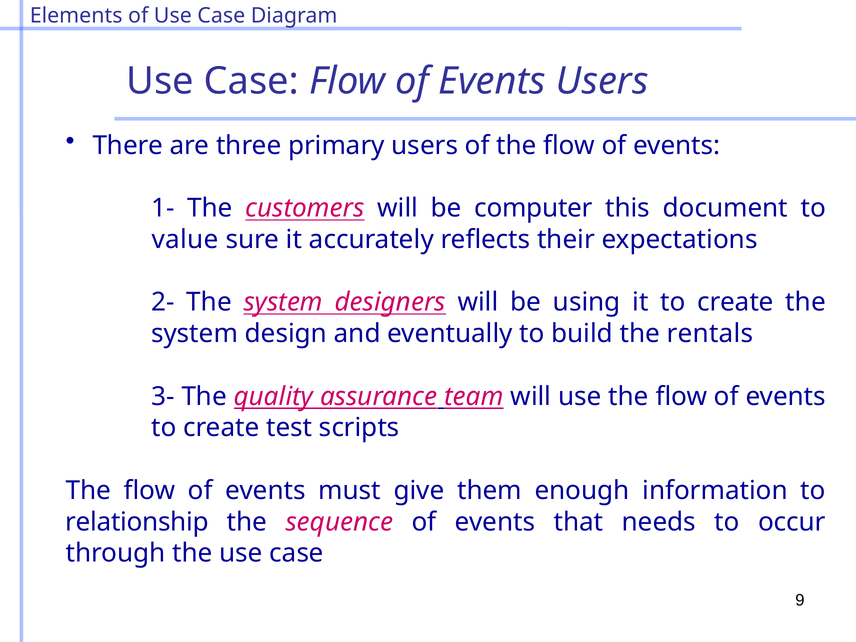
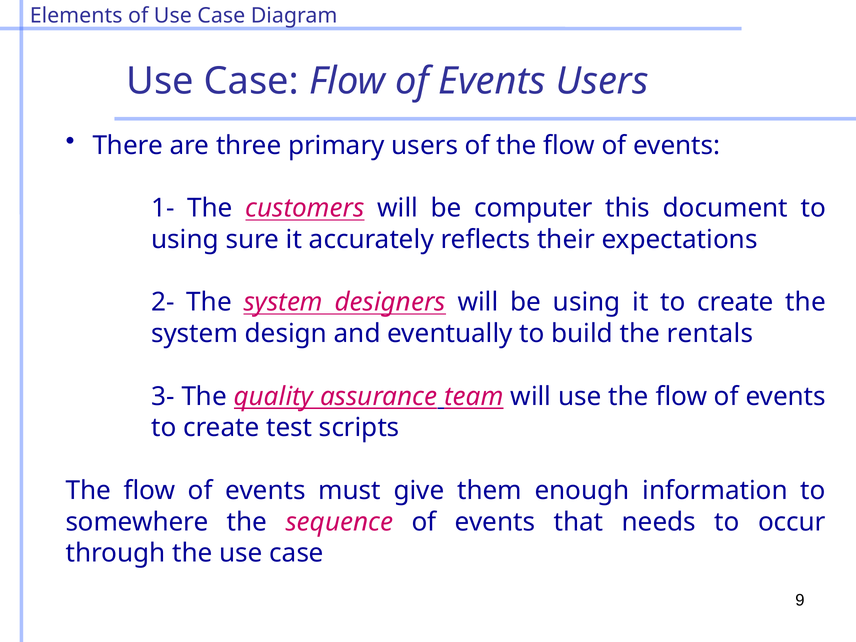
value: value -> using (185, 240)
relationship: relationship -> somewhere (137, 522)
